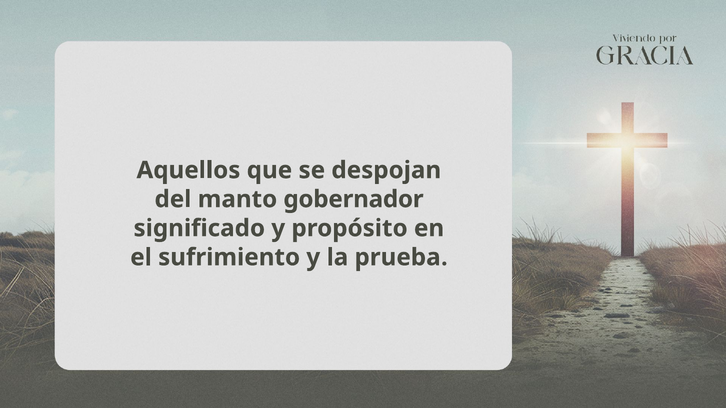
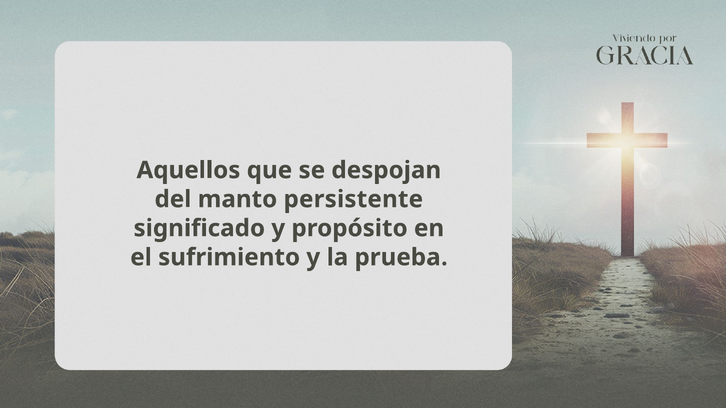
gobernador: gobernador -> persistente (353, 199)
